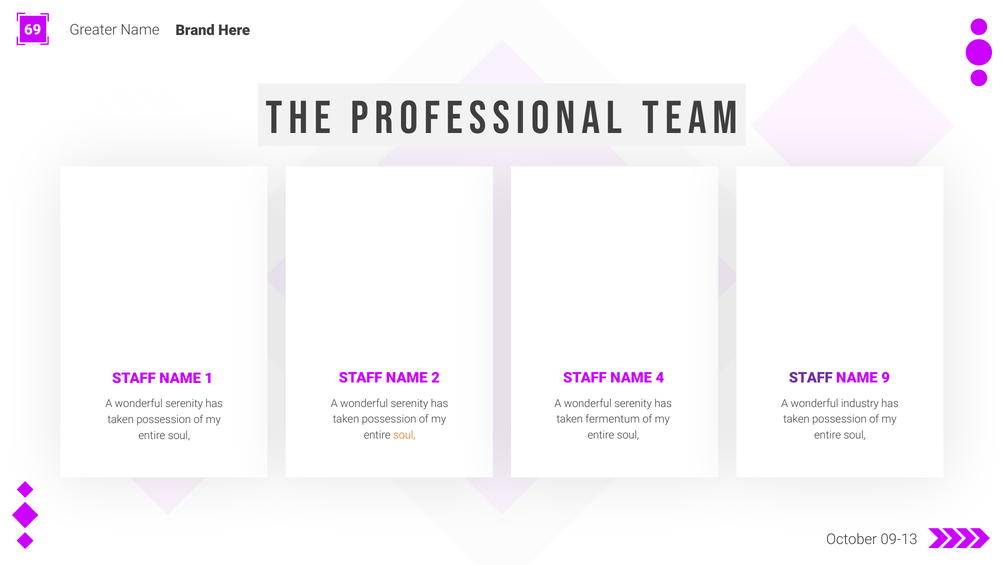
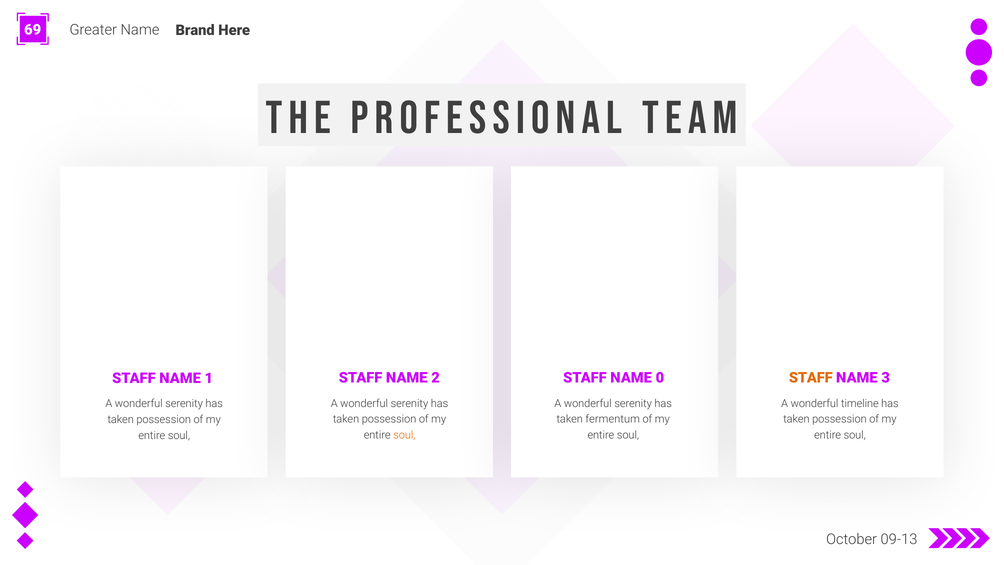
4: 4 -> 0 (660, 378)
STAFF colour: purple -> orange (811, 378)
9: 9 -> 3 (886, 378)
industry: industry -> timeline (860, 403)
